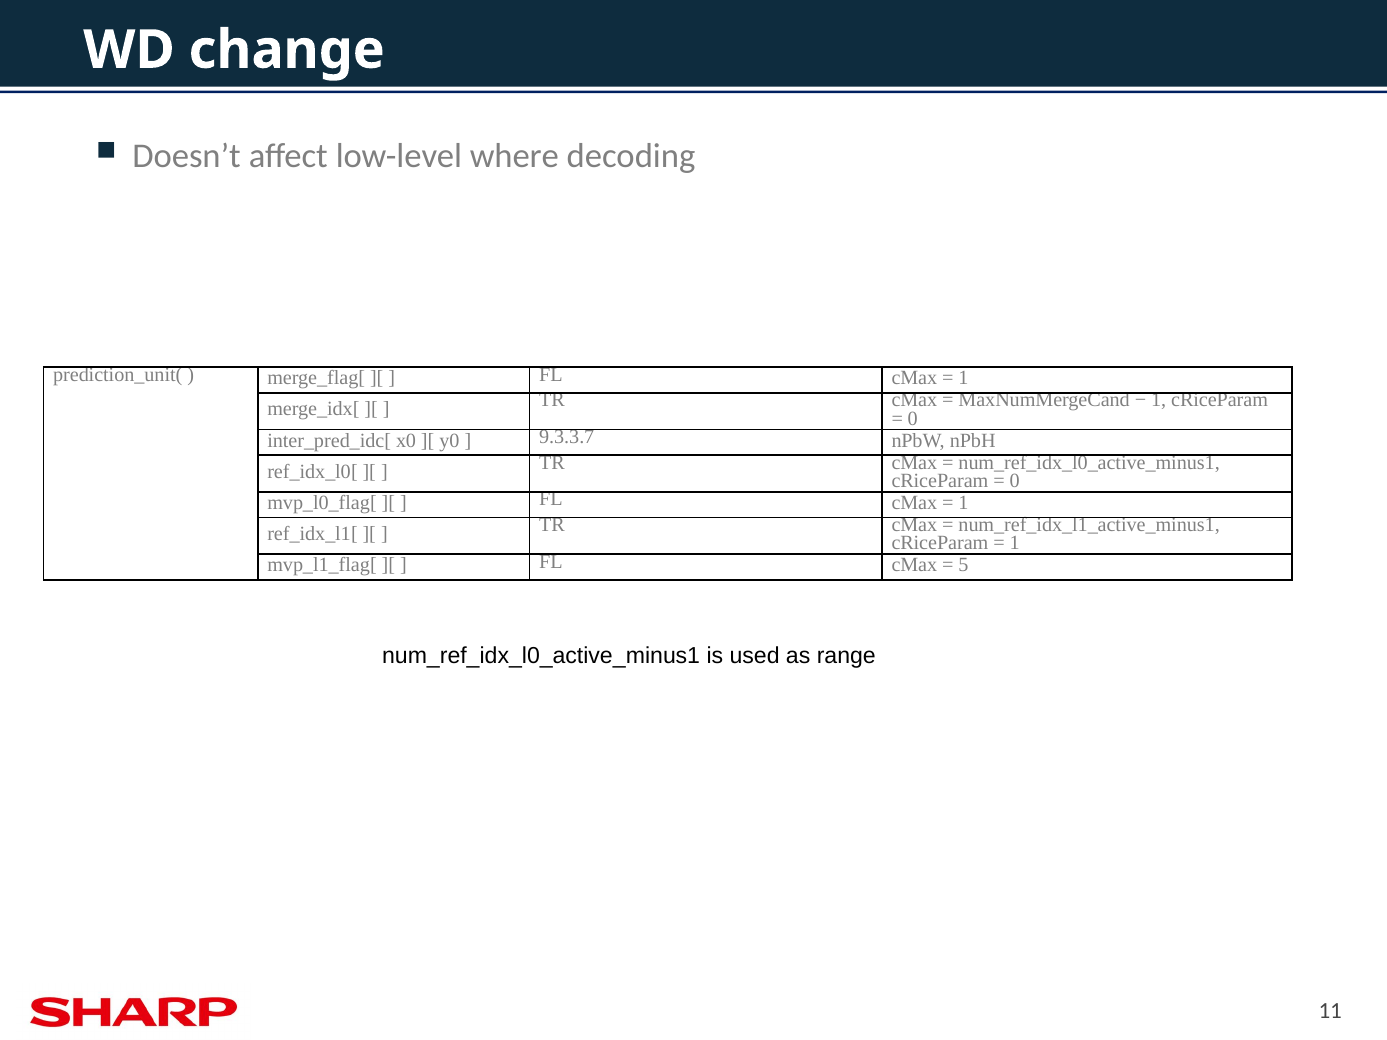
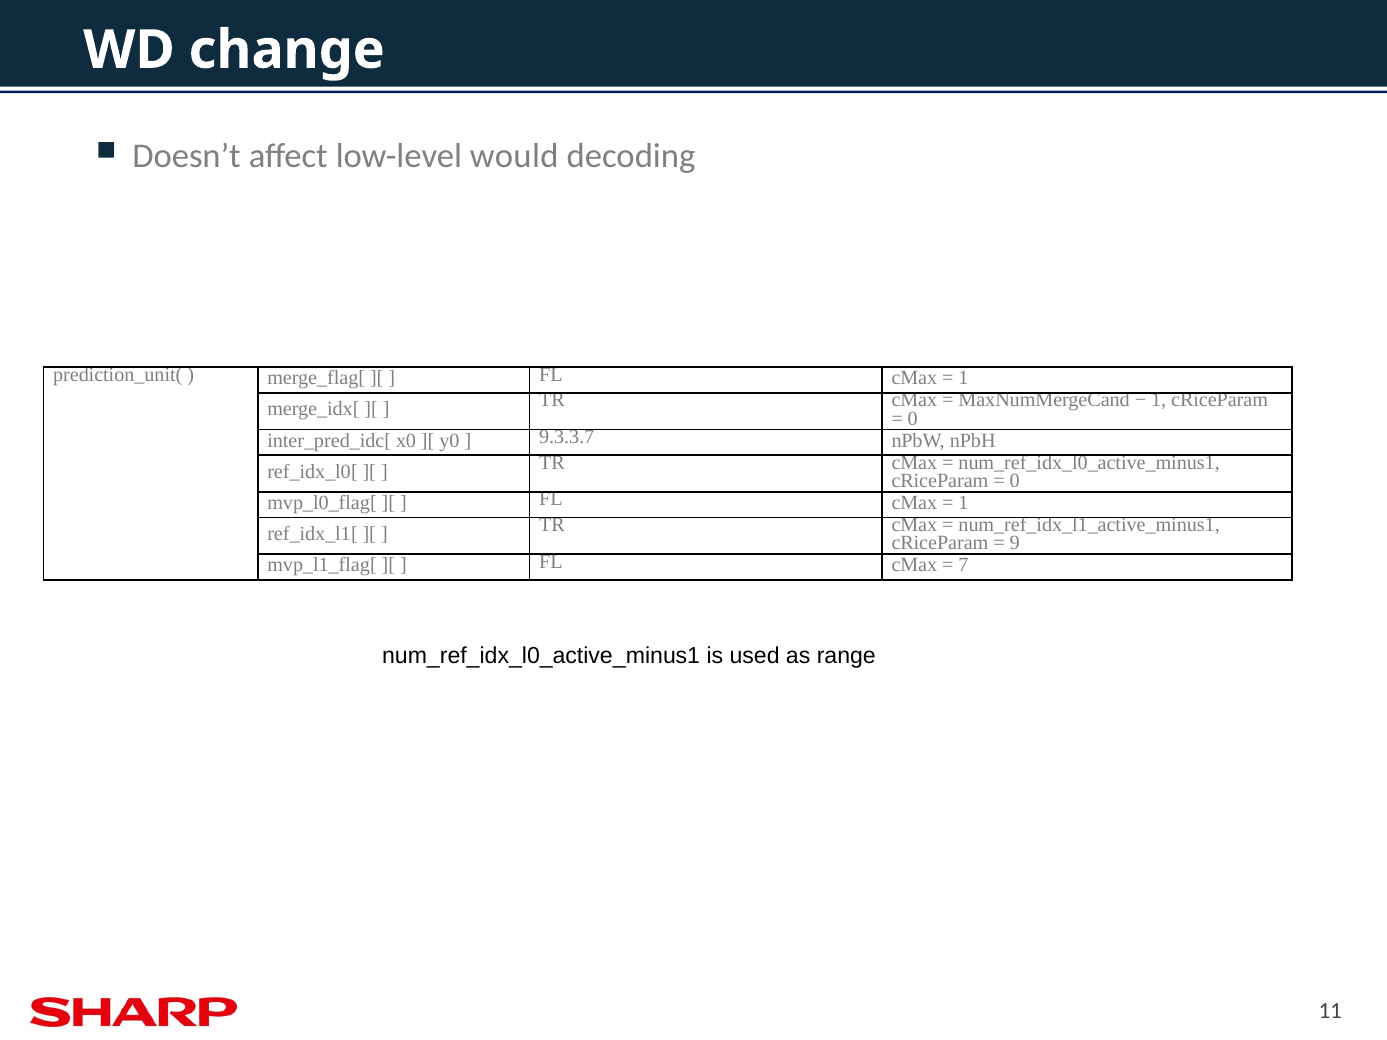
where: where -> would (514, 156)
1: 1 -> 9 (1015, 543)
5: 5 -> 7 (963, 565)
